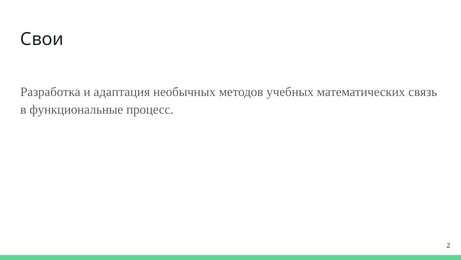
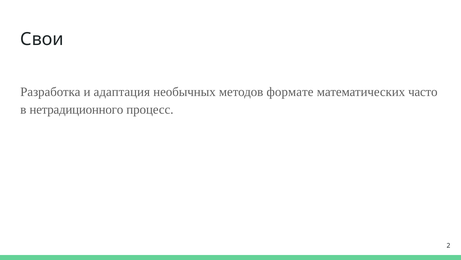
учебных: учебных -> формате (290, 92)
связь: связь -> часто (423, 92)
функциональные: функциональные -> нетрадиционного (76, 109)
